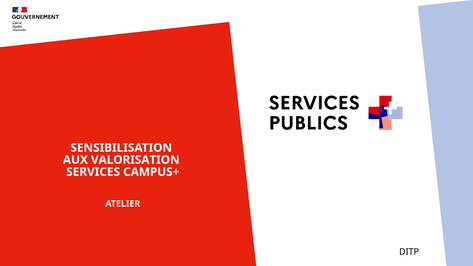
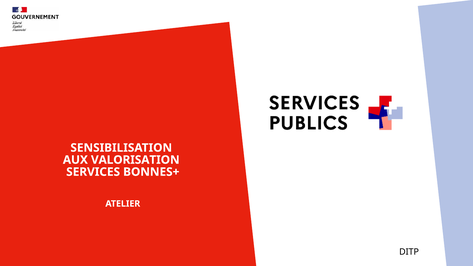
CAMPUS+: CAMPUS+ -> BONNES+ (151, 172)
